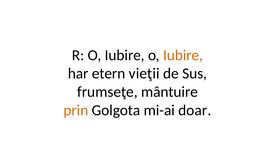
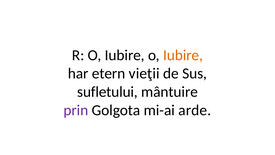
frumseţe: frumseţe -> sufletului (107, 92)
prin colour: orange -> purple (76, 110)
doar: doar -> arde (195, 110)
